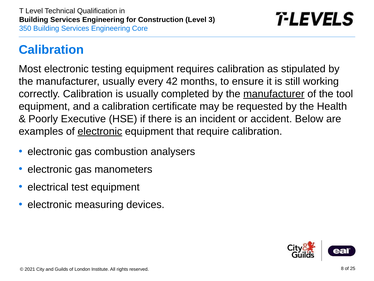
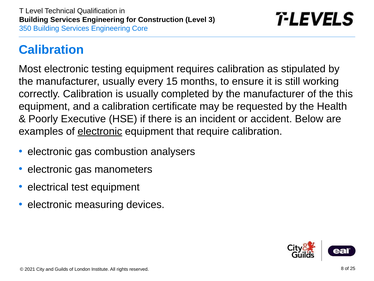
42: 42 -> 15 (172, 81)
manufacturer underline: present -> none (274, 94)
tool: tool -> this (345, 94)
